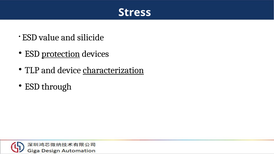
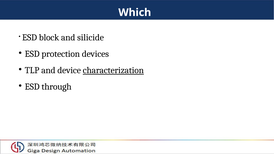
Stress: Stress -> Which (135, 12)
value: value -> block (49, 37)
protection underline: present -> none (61, 54)
